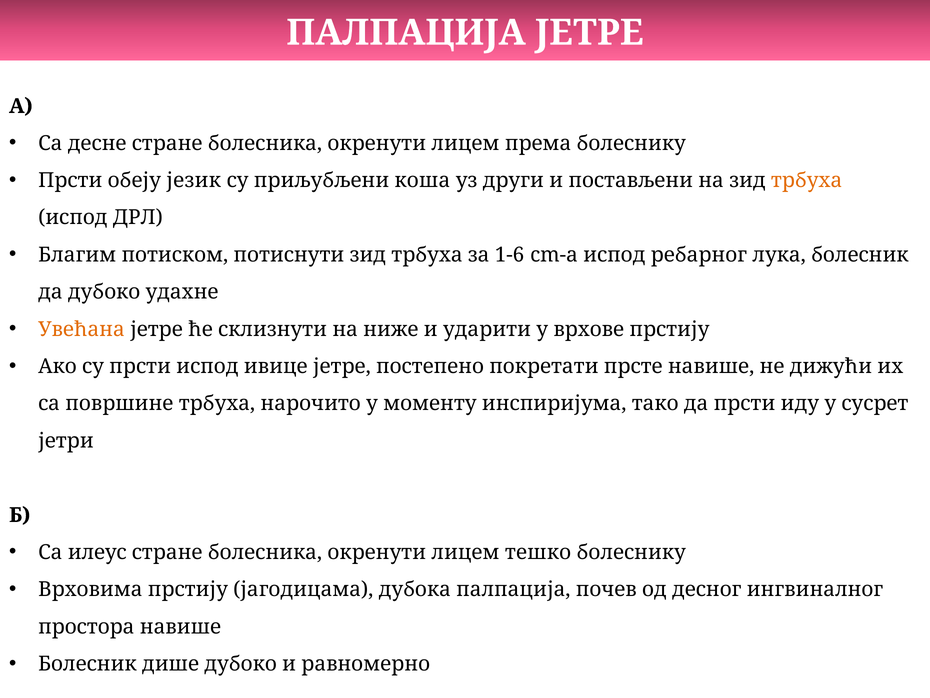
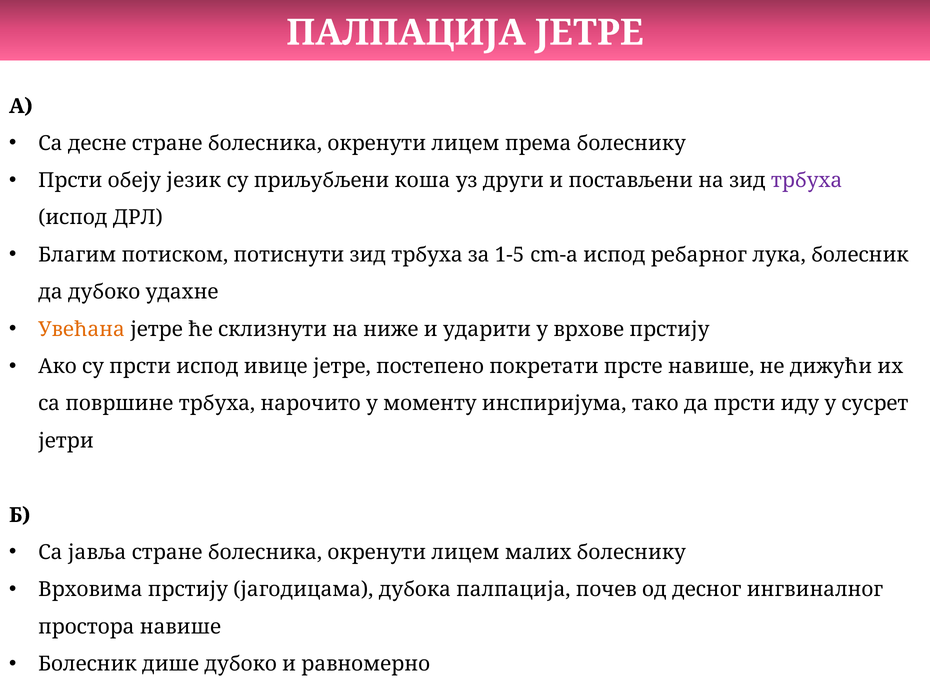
трбуха colour: orange -> purple (807, 180)
1-6: 1-6 -> 1-5 (509, 255)
илеус: илеус -> јавља (97, 552)
тешко: тешко -> малих (538, 552)
